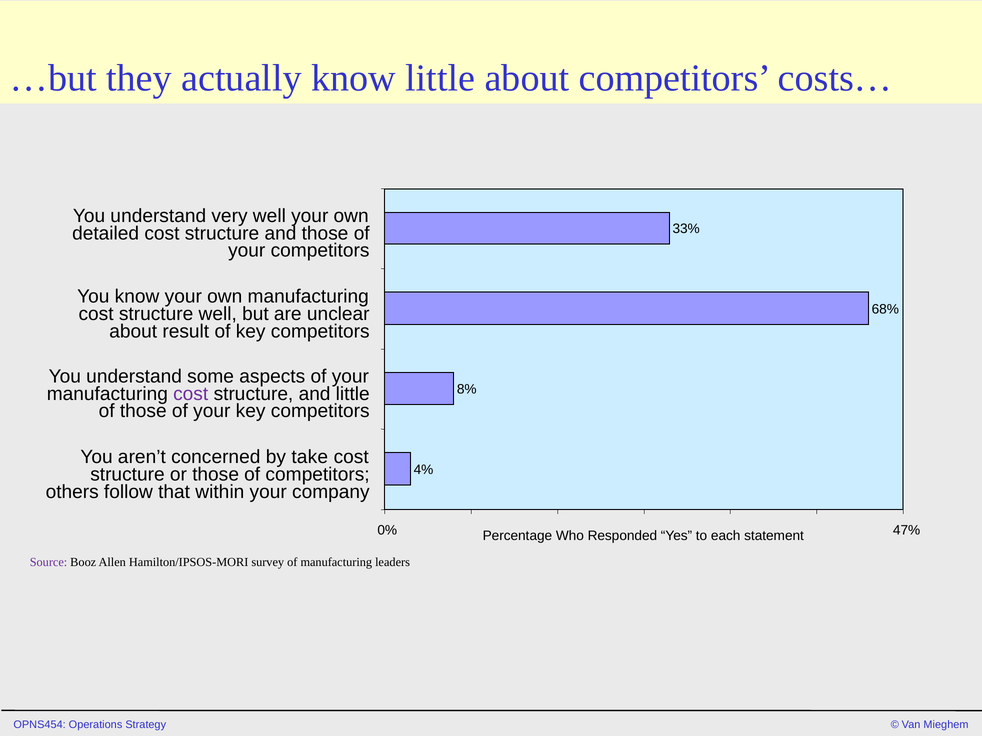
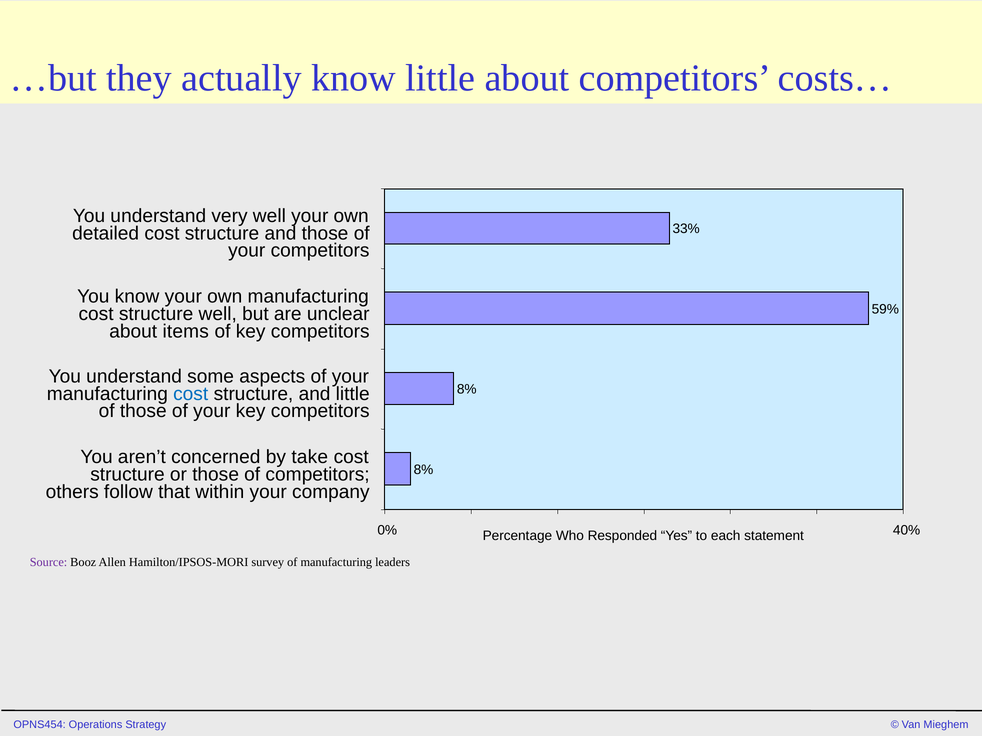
68%: 68% -> 59% (885, 310)
result: result -> items (186, 332)
cost colour: purple -> blue (191, 394)
4%: 4% -> 8% (423, 470)
47%: 47% -> 40% (907, 530)
